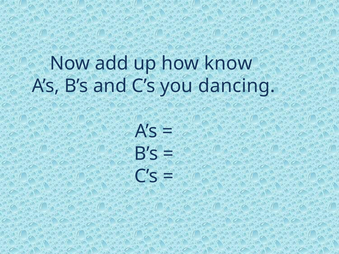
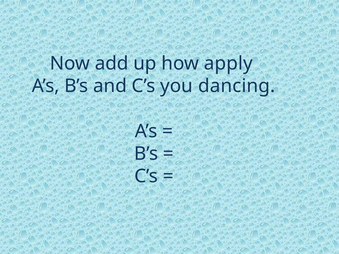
know: know -> apply (228, 63)
